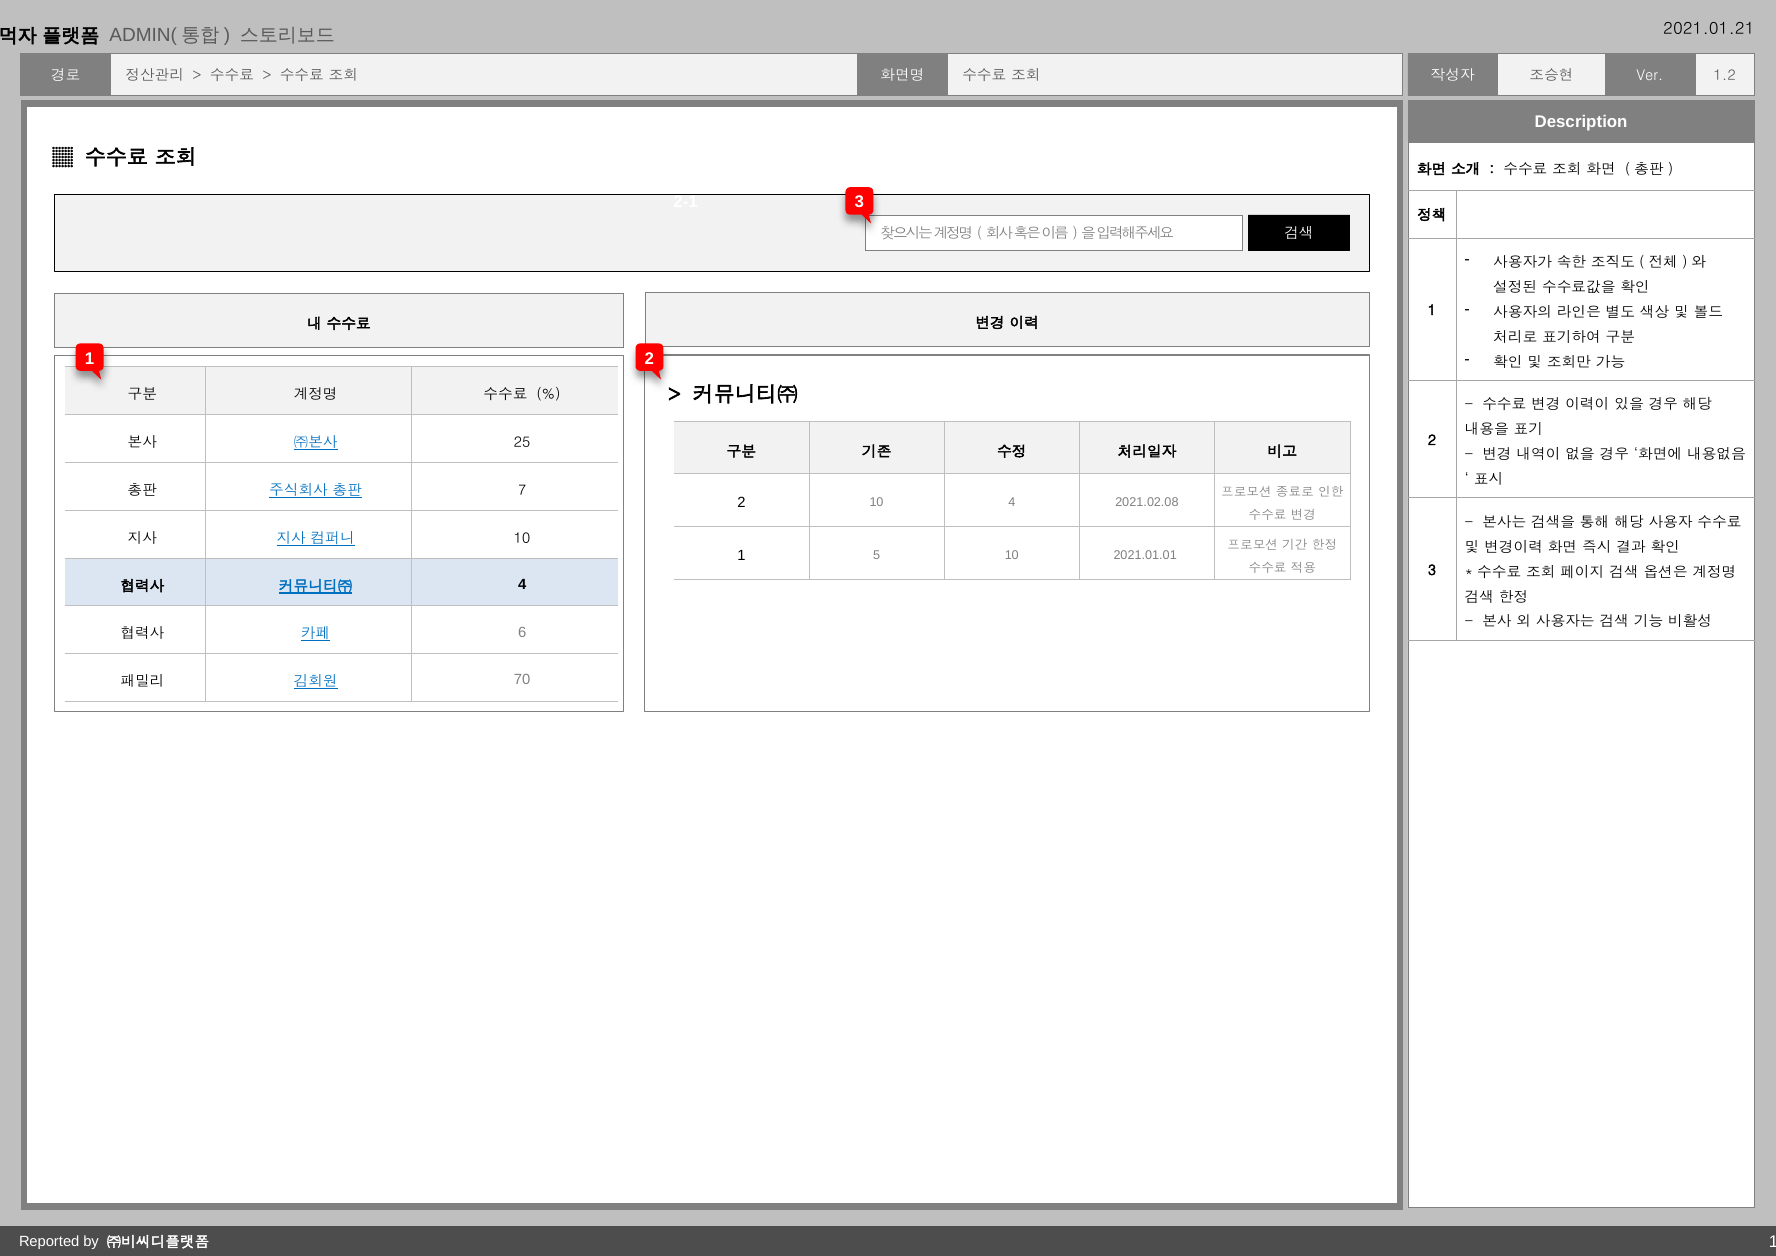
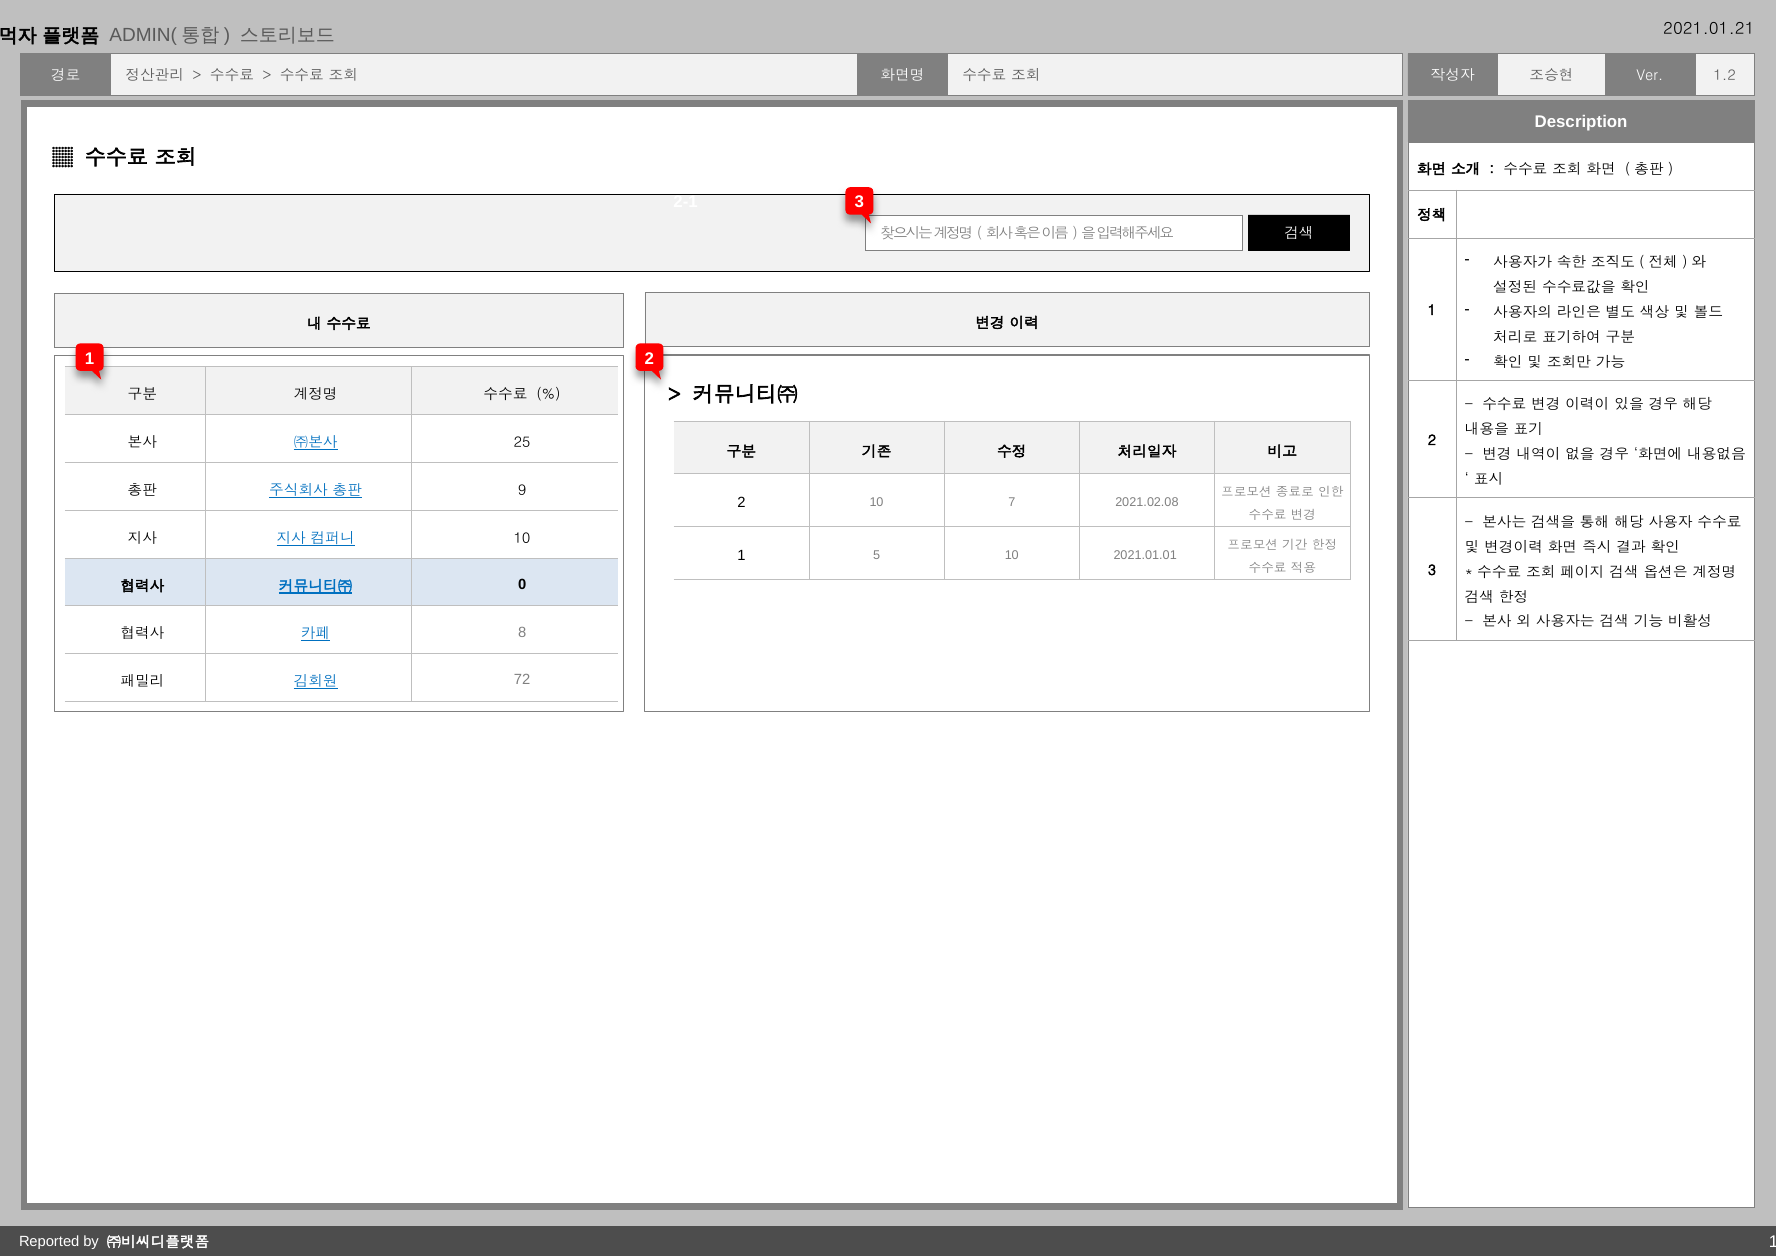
7: 7 -> 9 (522, 490)
10 4: 4 -> 7 (1012, 502)
4: 4 -> 0 (522, 584)
6: 6 -> 8 (522, 632)
70: 70 -> 72 (522, 680)
